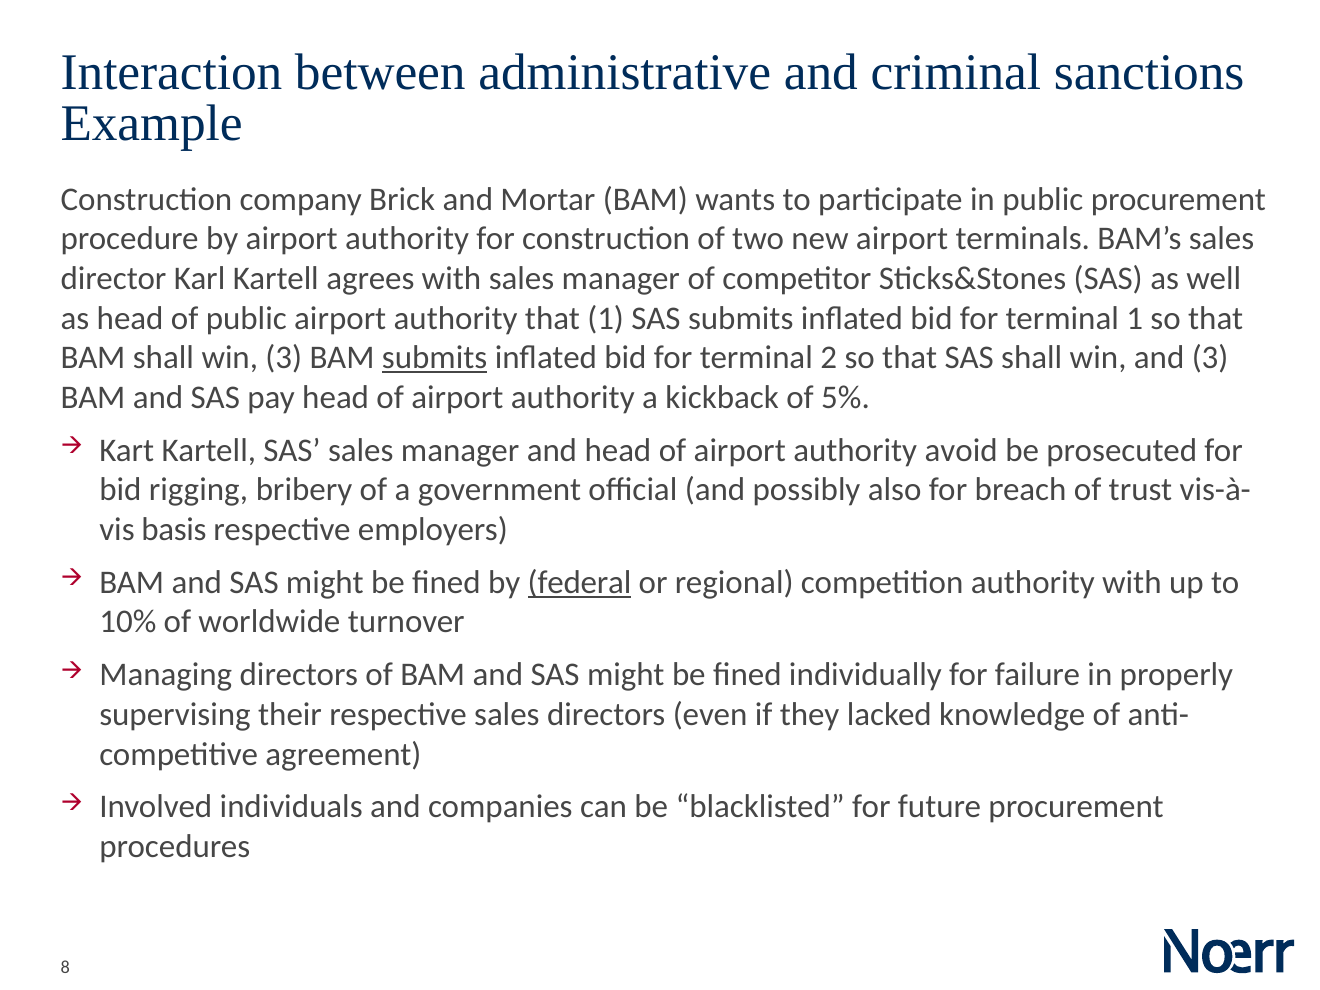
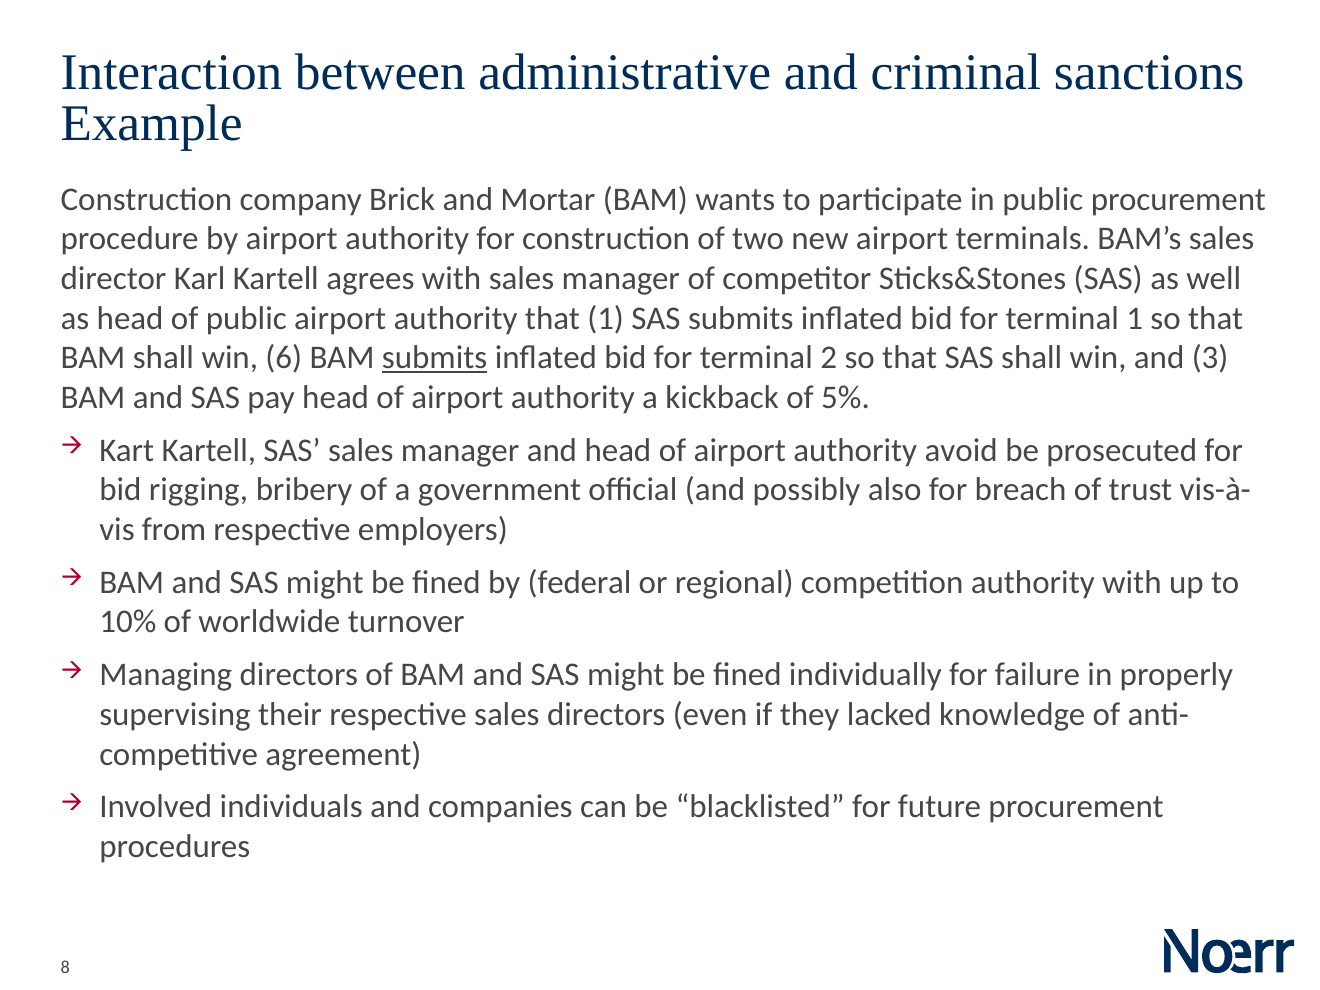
win 3: 3 -> 6 (284, 358)
basis: basis -> from (174, 530)
federal underline: present -> none (580, 582)
